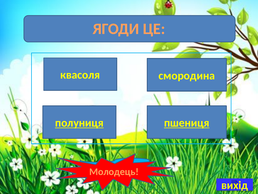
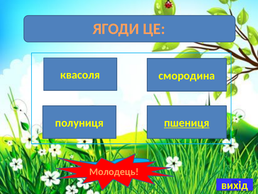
полуниця underline: present -> none (79, 123)
